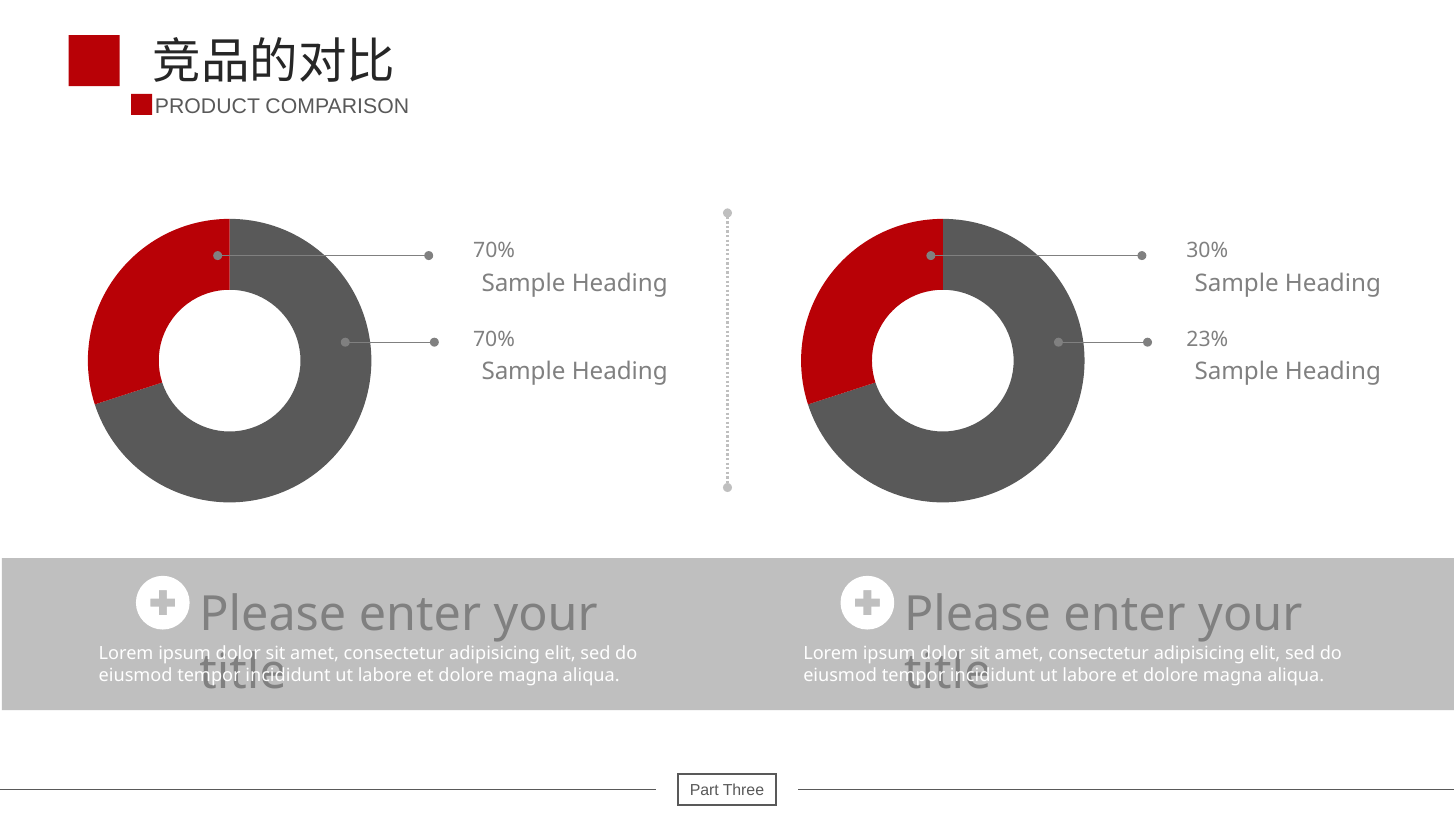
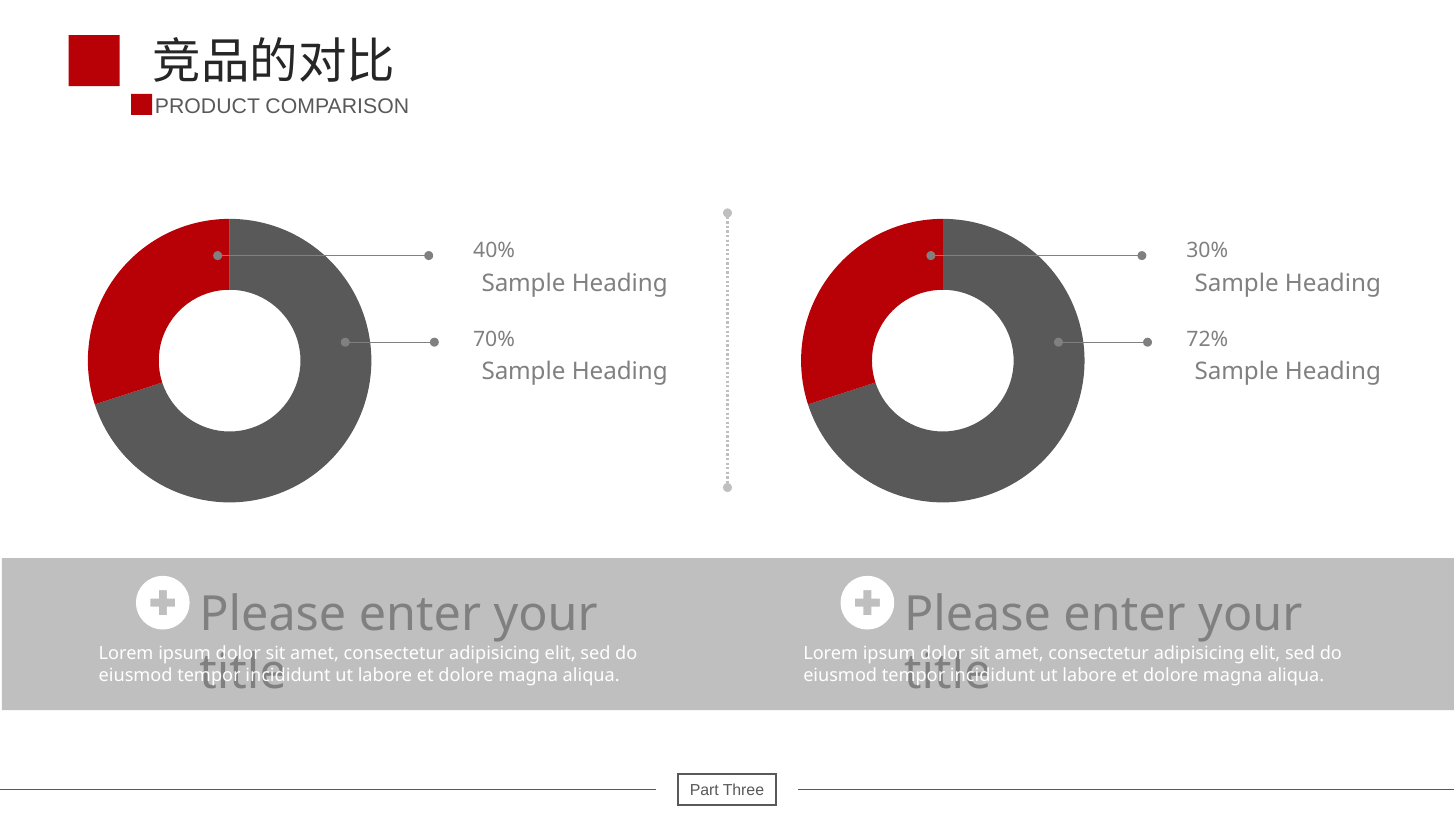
70%: 70% -> 40% (494, 251)
23%: 23% -> 72% (1207, 339)
